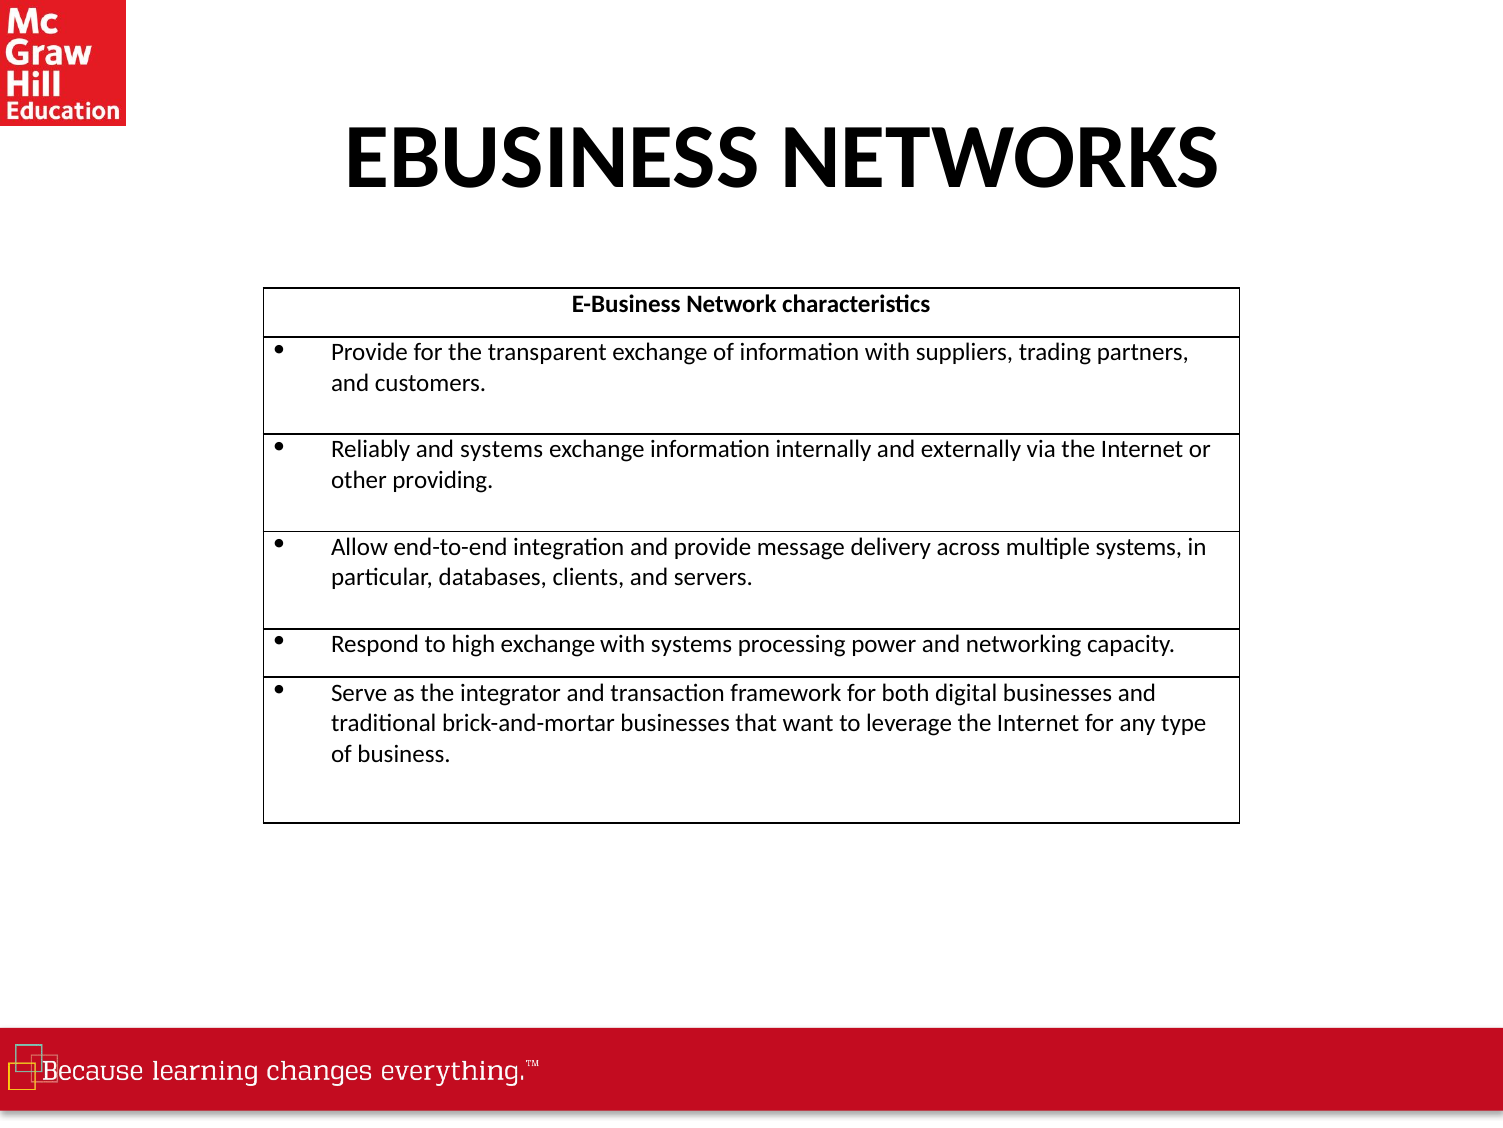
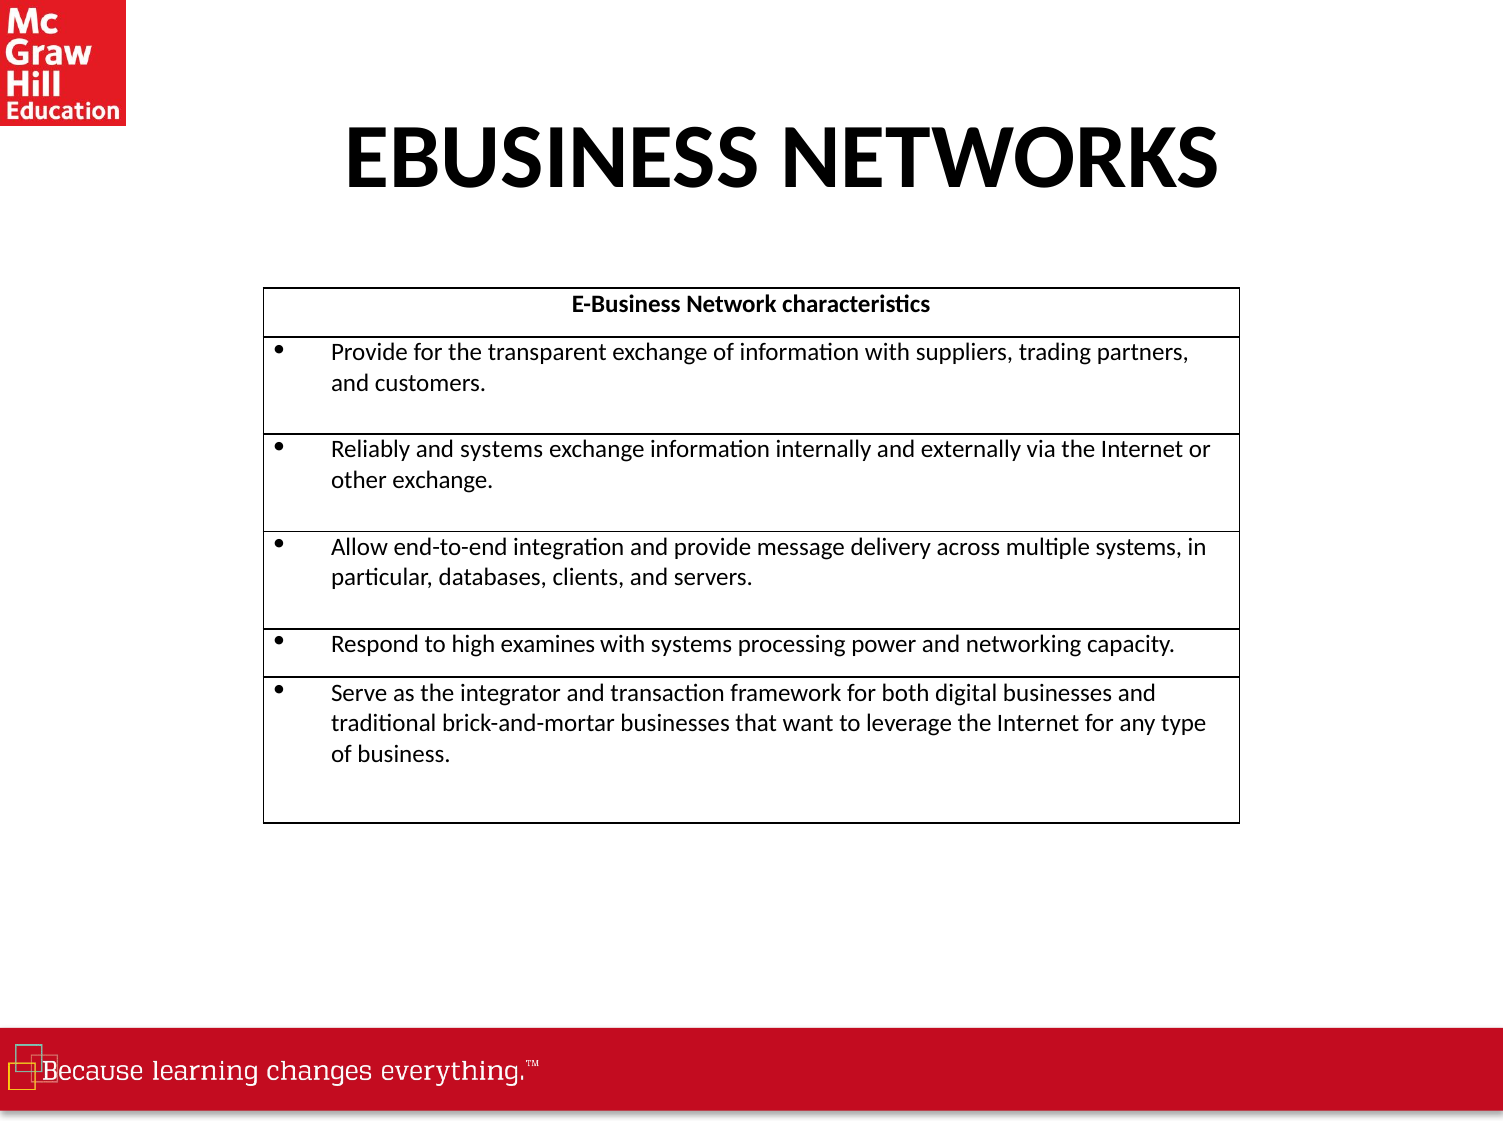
other providing: providing -> exchange (443, 480)
high exchange: exchange -> examines (548, 644)
